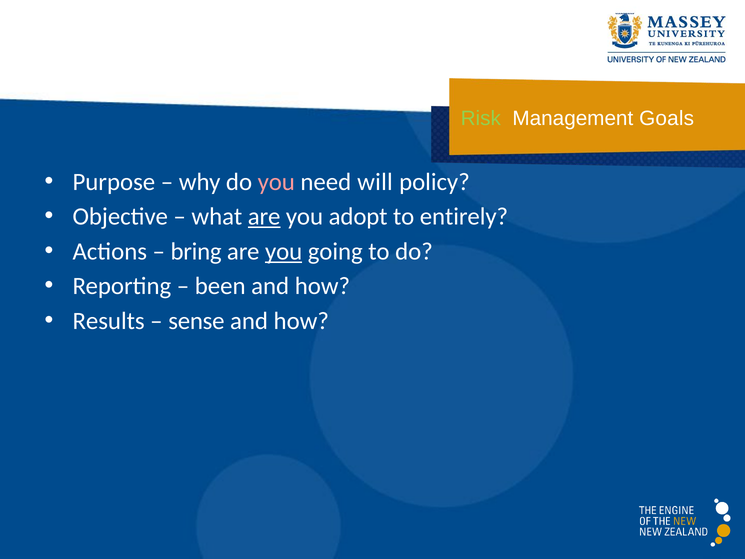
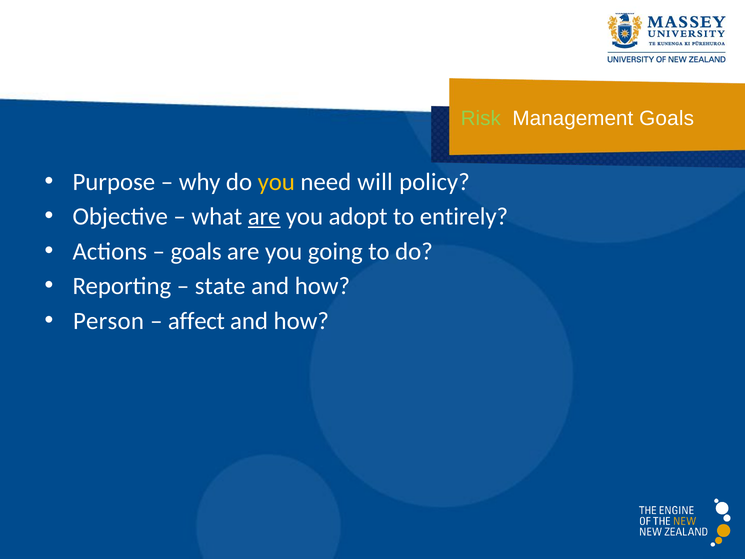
you colour: pink -> yellow (276, 182)
bring: bring -> goals (196, 251)
you underline: present -> none (284, 251)
been: been -> state (220, 286)
Results: Results -> Person (108, 321)
sense: sense -> affect (196, 321)
